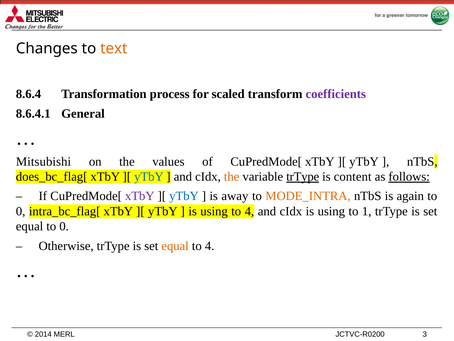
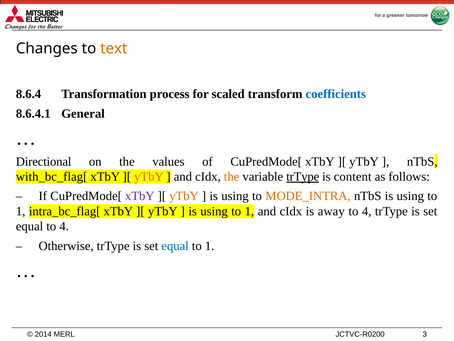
coefficients colour: purple -> blue (336, 94)
Mitsubishi: Mitsubishi -> Directional (44, 161)
does_bc_flag[: does_bc_flag[ -> with_bc_flag[ (52, 176)
yTbY colour: blue -> orange (149, 176)
follows underline: present -> none (409, 176)
yTbY colour: blue -> orange (184, 196)
away: away -> using (235, 196)
nTbS is again: again -> using (410, 196)
0: 0 -> 1 (21, 211)
4: 4 -> 1 (249, 211)
cIdx is using: using -> away (331, 211)
1: 1 -> 4 (367, 211)
equal to 0: 0 -> 4 (64, 226)
equal colour: orange -> blue (175, 246)
4: 4 -> 1 (210, 246)
